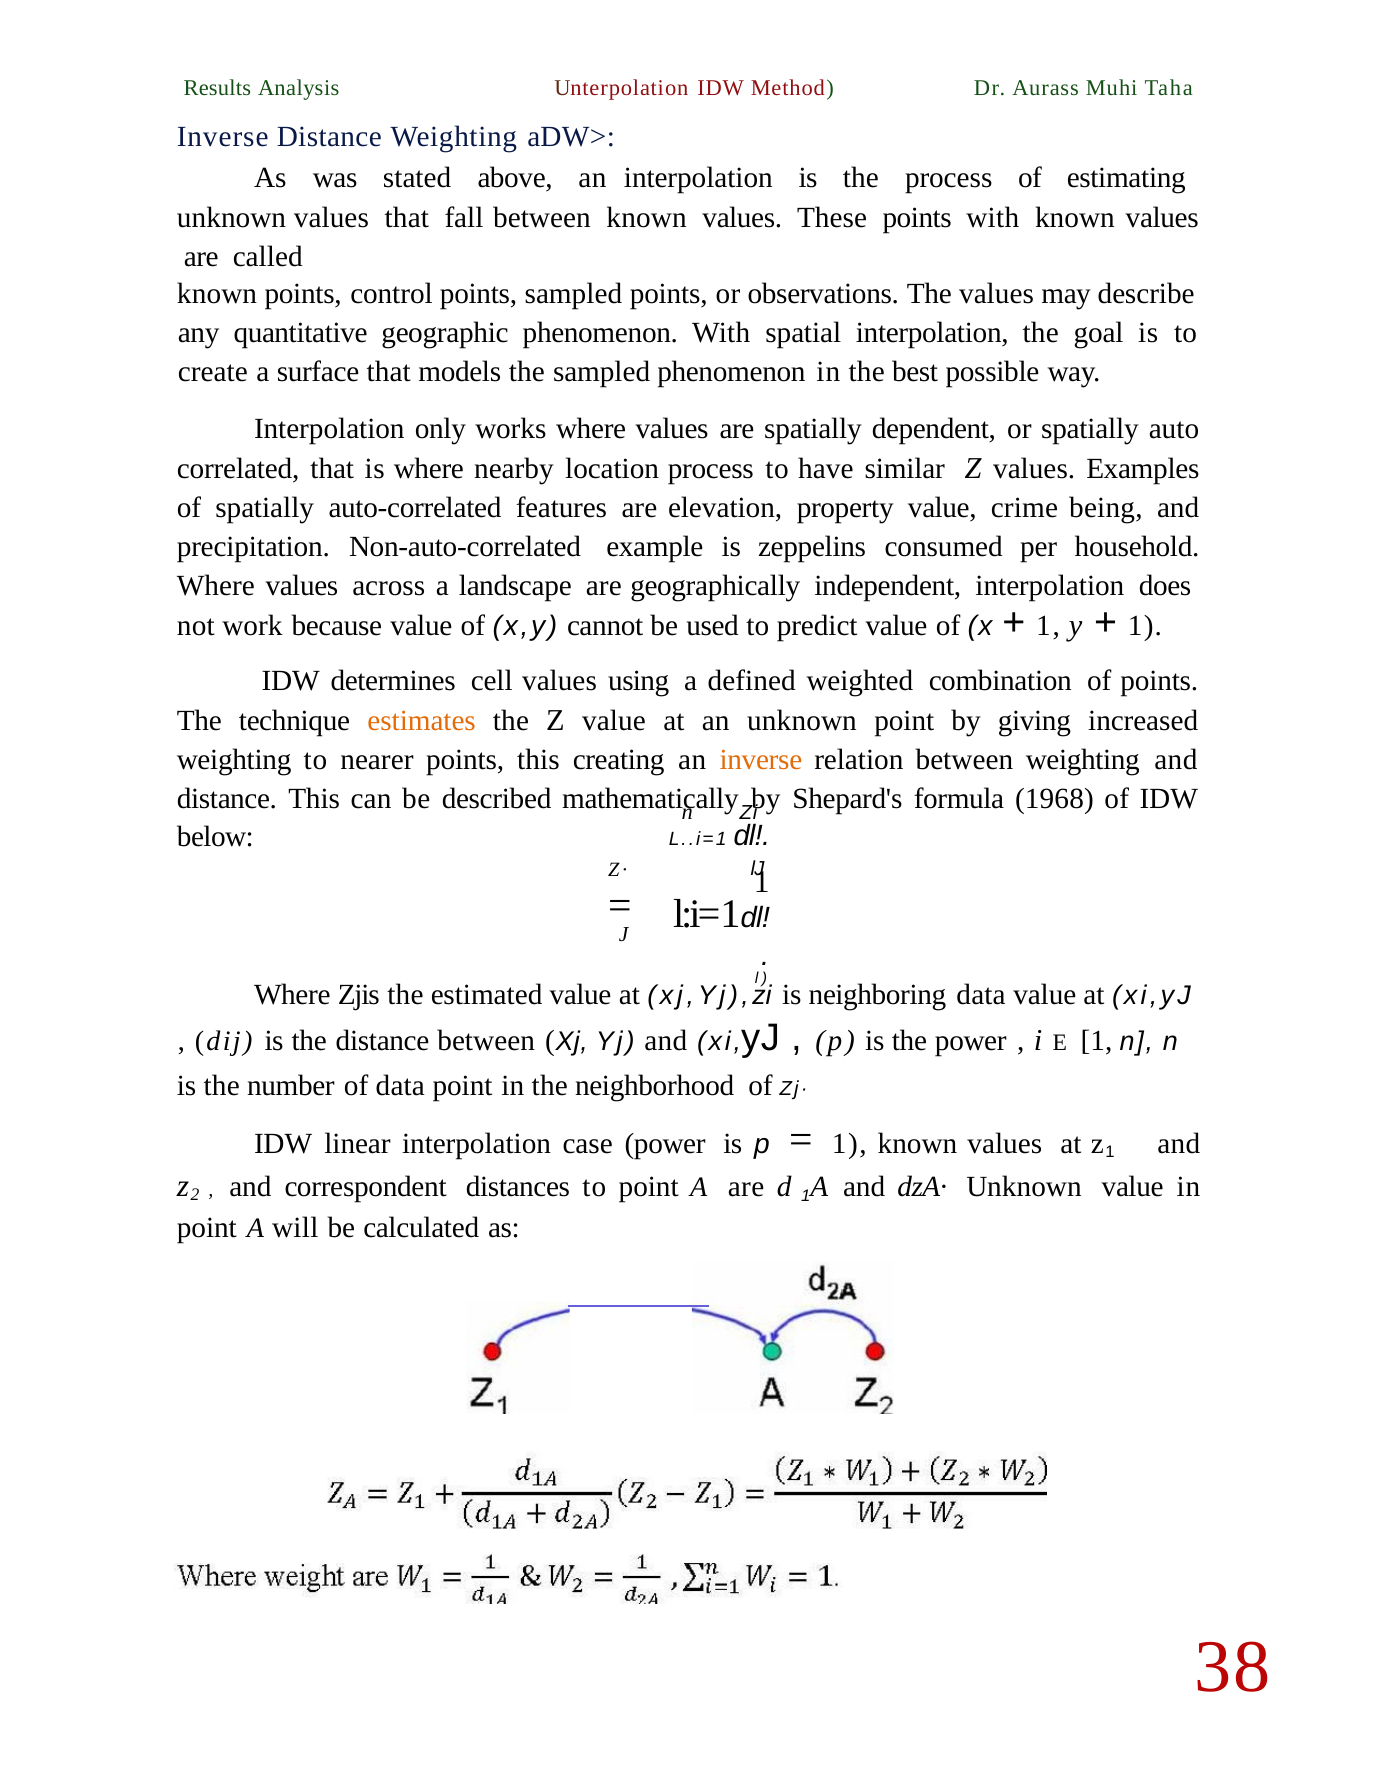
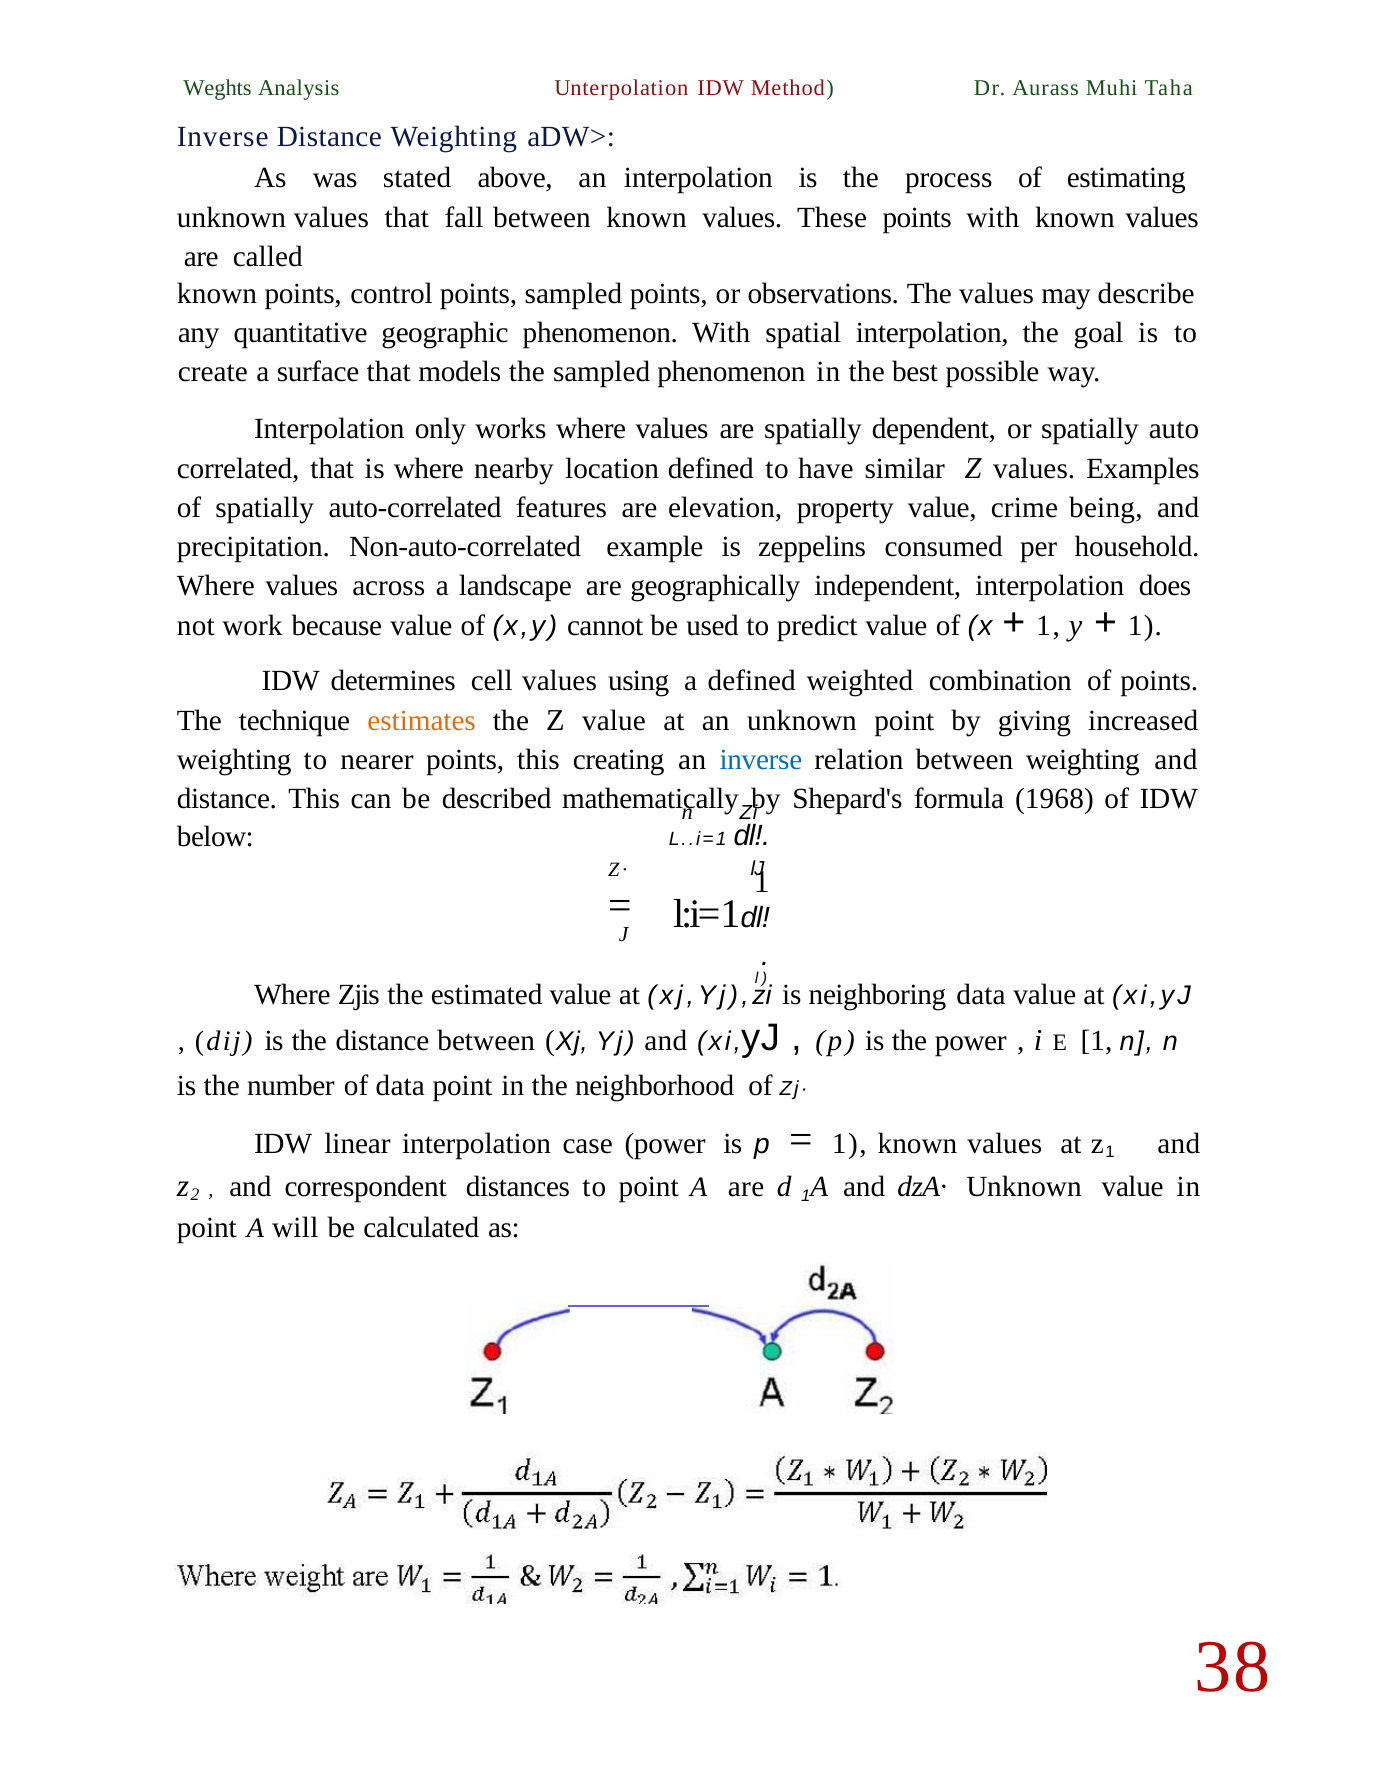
Results: Results -> Weghts (217, 88)
location process: process -> defined (711, 469)
inverse colour: orange -> blue (761, 760)
